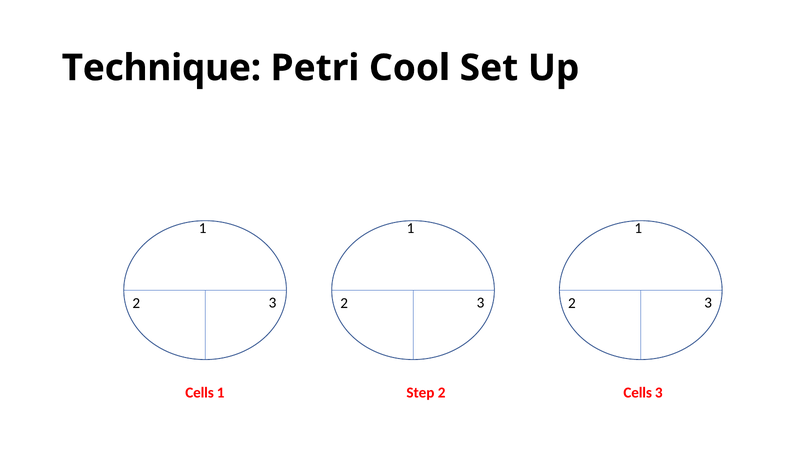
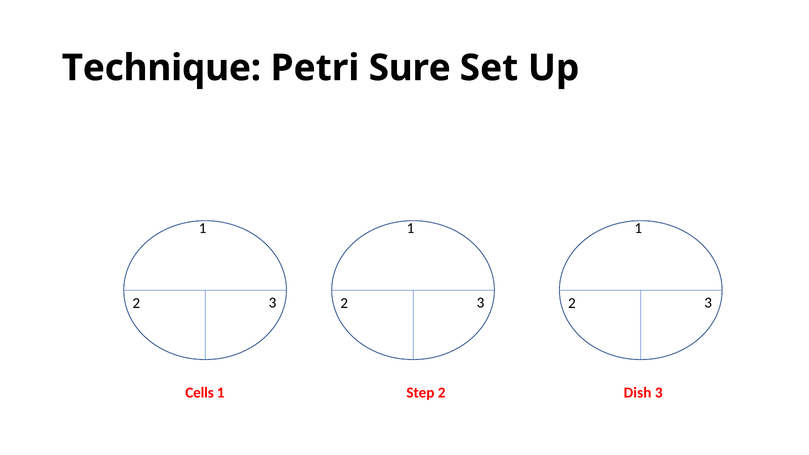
Cool: Cool -> Sure (410, 68)
Step 2 Cells: Cells -> Dish (638, 393)
